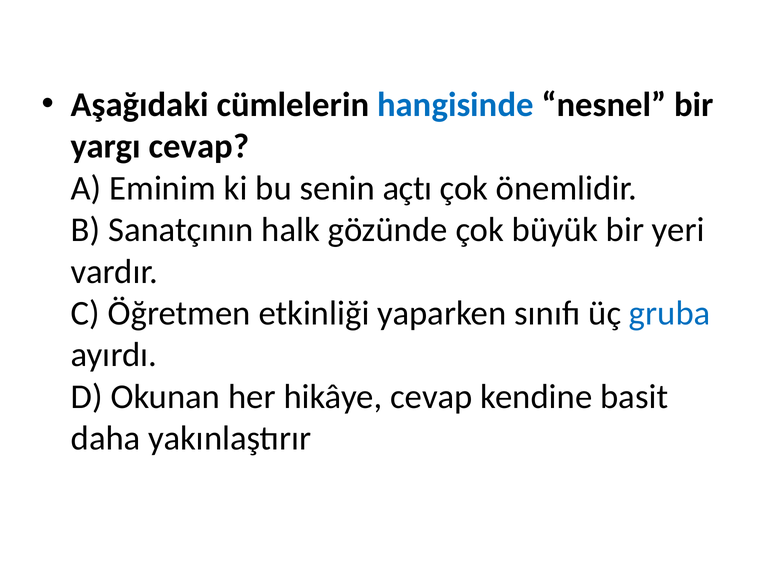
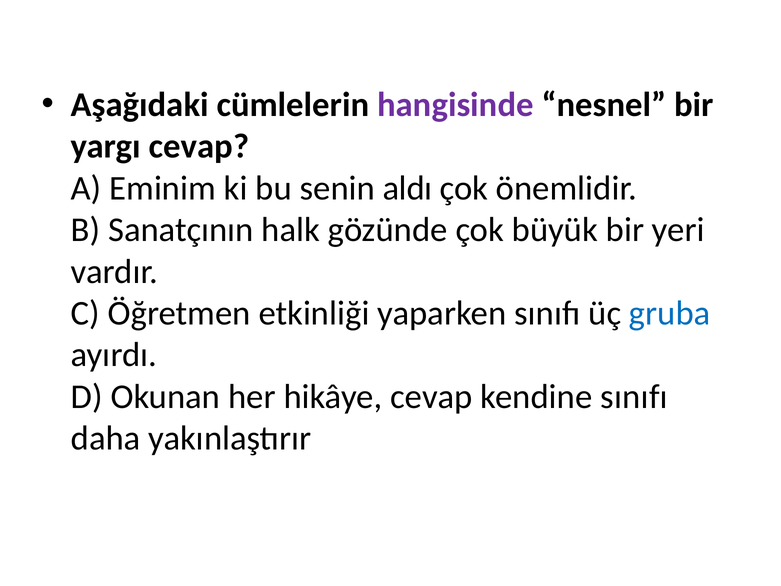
hangisinde colour: blue -> purple (455, 105)
açtı: açtı -> aldı (408, 188)
kendine basit: basit -> sınıfı (634, 396)
